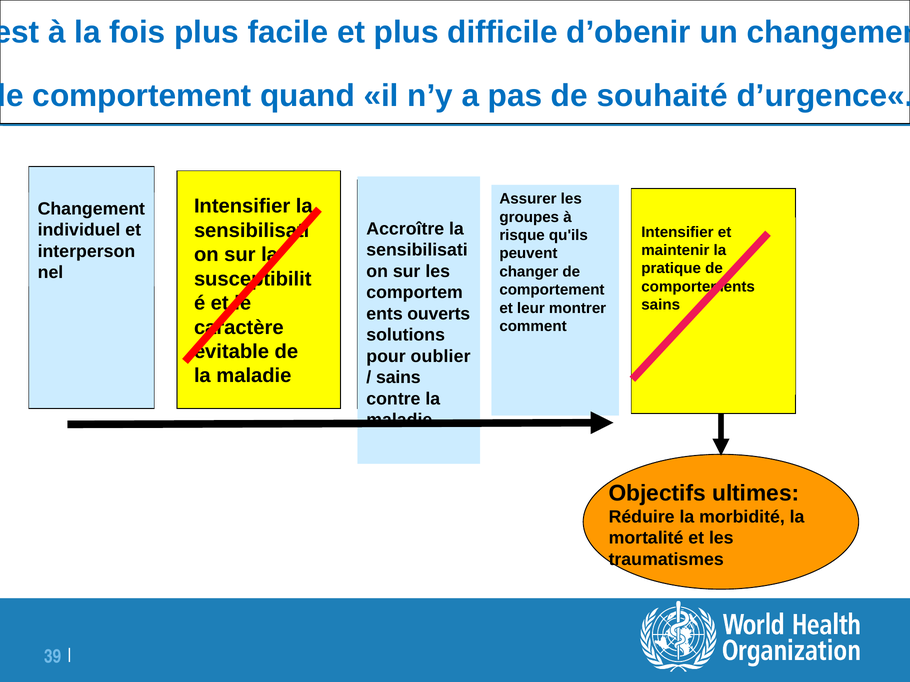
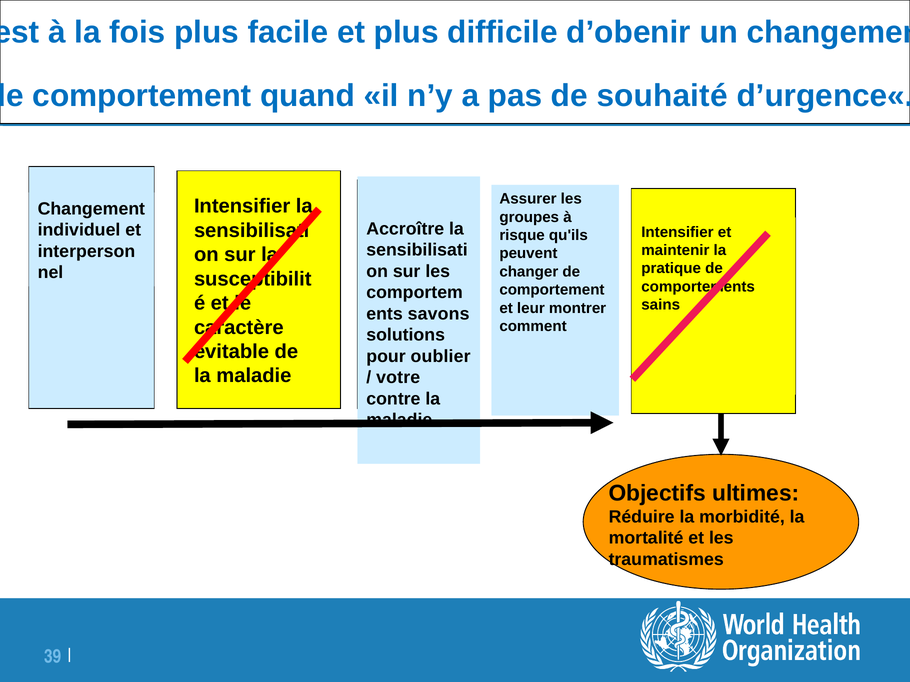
ouverts: ouverts -> savons (439, 314)
sains: sains -> votre (398, 378)
